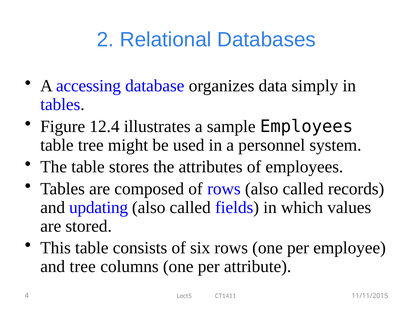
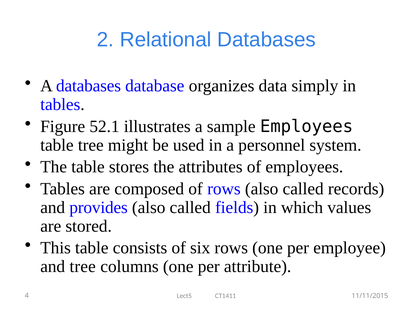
A accessing: accessing -> databases (89, 86)
12.4: 12.4 -> 52.1 (105, 126)
updating: updating -> provides (99, 207)
